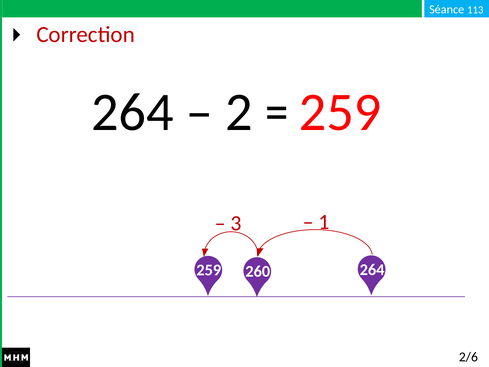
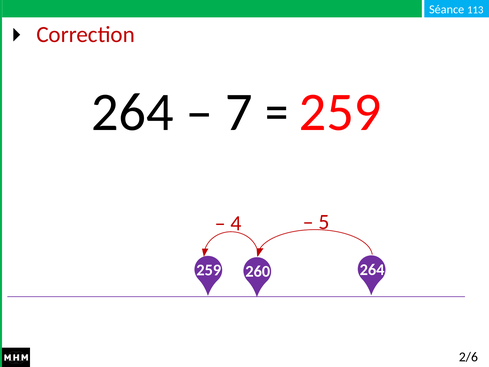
2: 2 -> 7 (239, 112)
1: 1 -> 5 (324, 222)
3: 3 -> 4 (236, 223)
